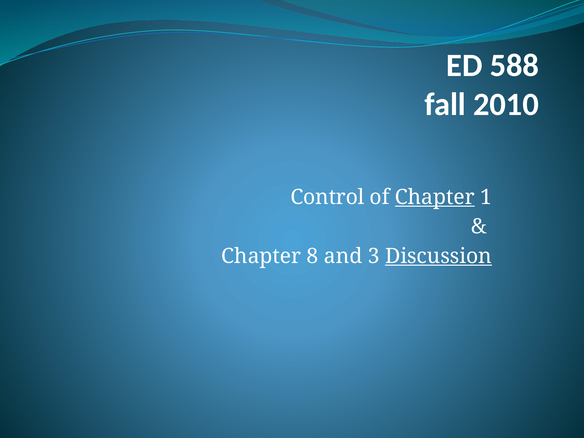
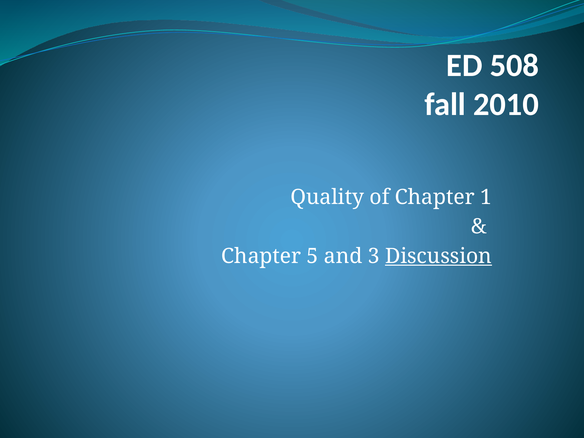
588: 588 -> 508 (514, 66)
Control: Control -> Quality (327, 197)
Chapter underline: present -> none (435, 197)
8: 8 -> 5 (312, 256)
